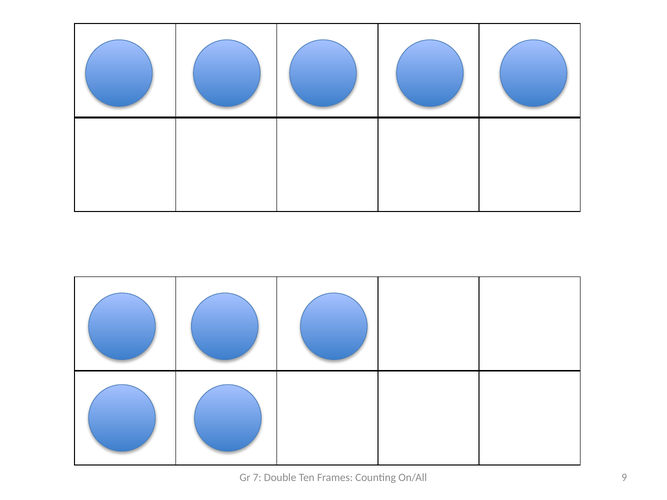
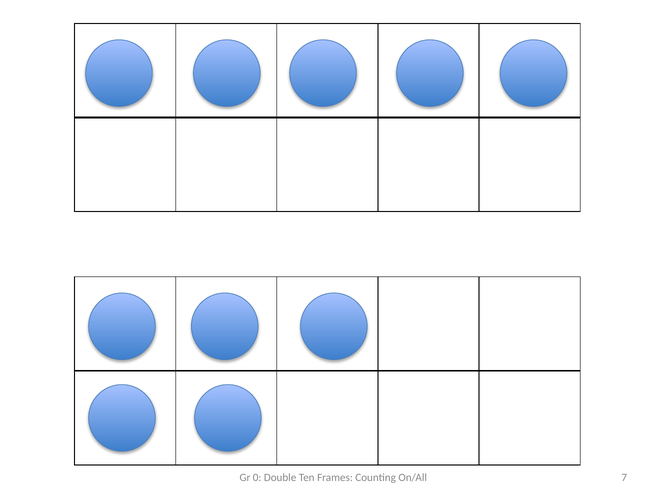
7: 7 -> 0 (257, 478)
9: 9 -> 7 (624, 478)
